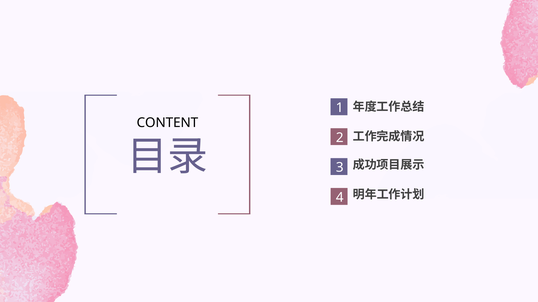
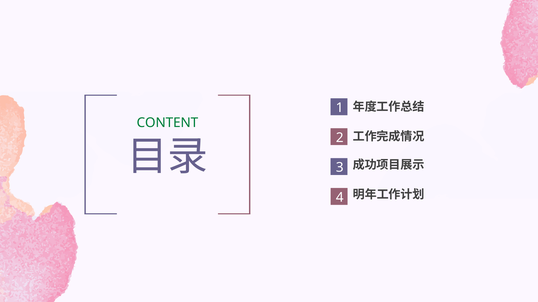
CONTENT colour: black -> green (167, 123)
